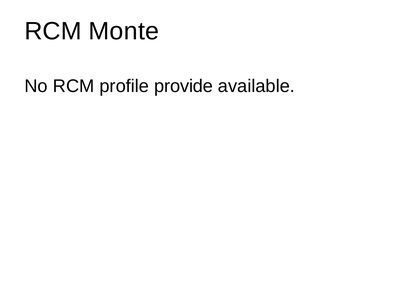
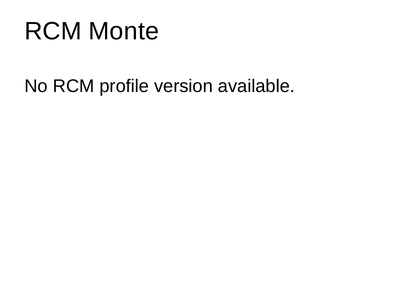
provide: provide -> version (184, 86)
